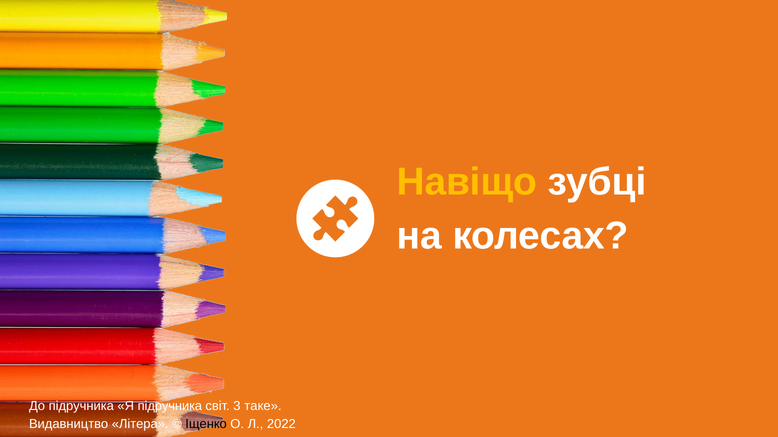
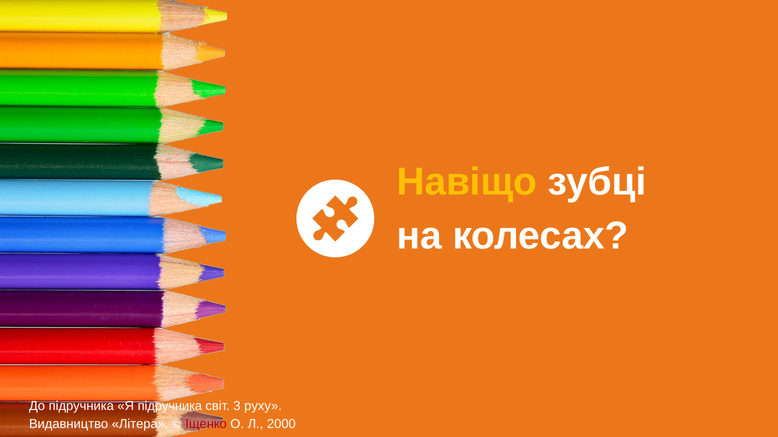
таке: таке -> руху (263, 407)
Іщенко colour: black -> red (206, 425)
2022: 2022 -> 2000 (281, 425)
